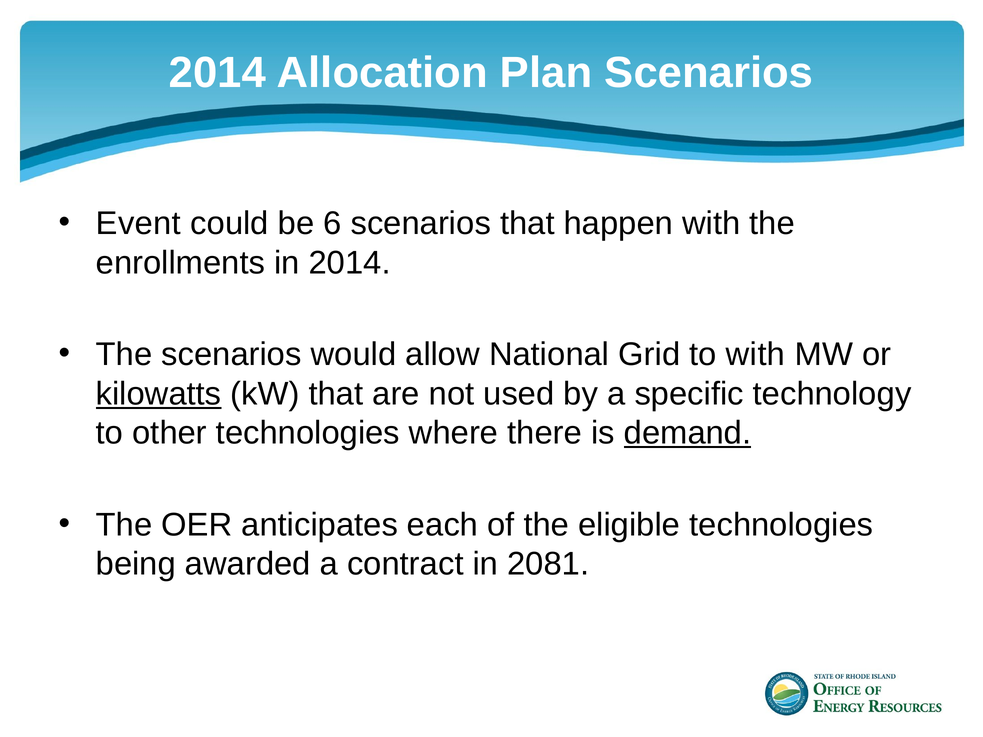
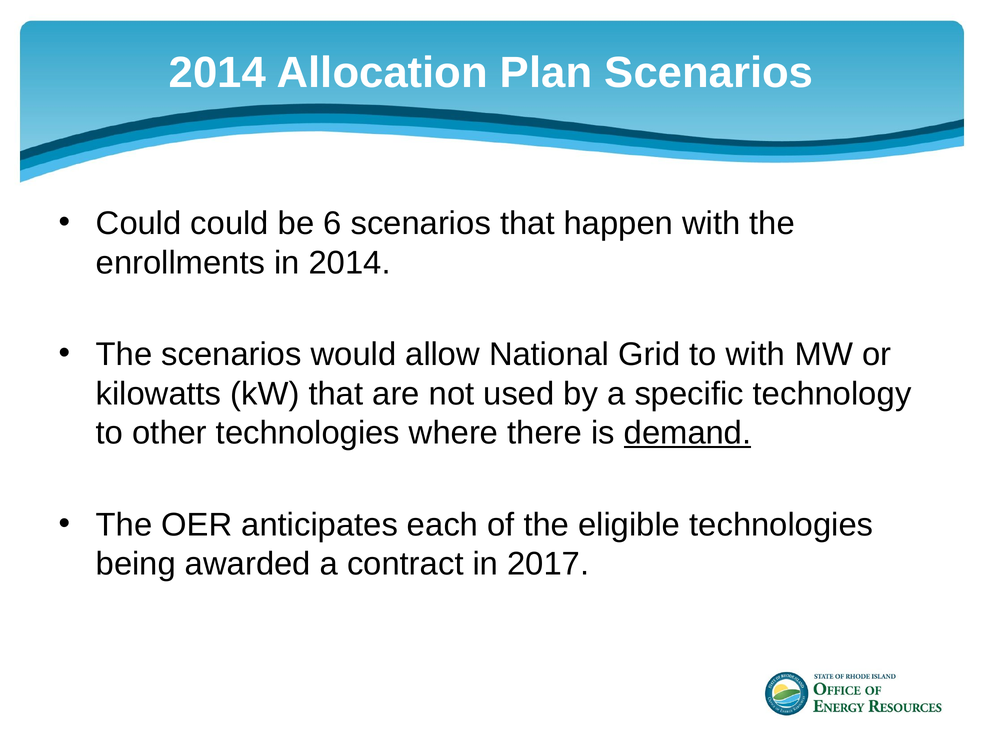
Event: Event -> Could (139, 223)
kilowatts underline: present -> none (159, 394)
2081: 2081 -> 2017 (548, 564)
